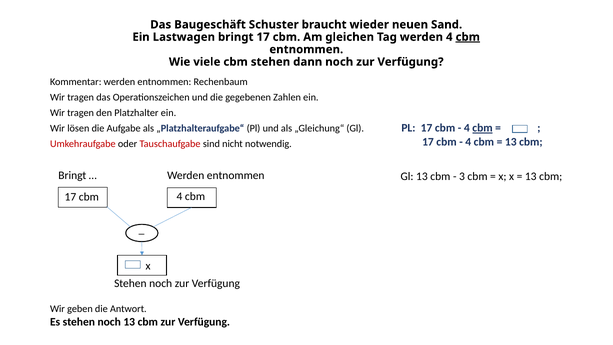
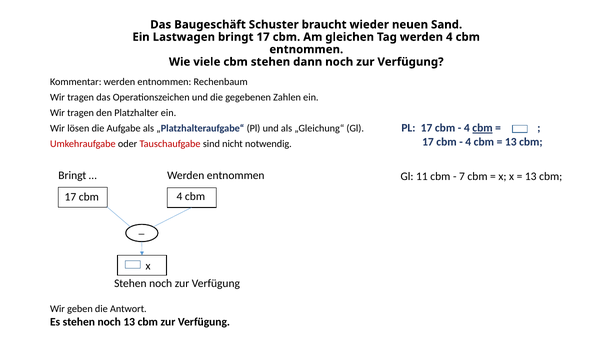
cbm underline: present -> none (468, 37)
Gl 13: 13 -> 11 (422, 176)
3: 3 -> 7 (462, 176)
